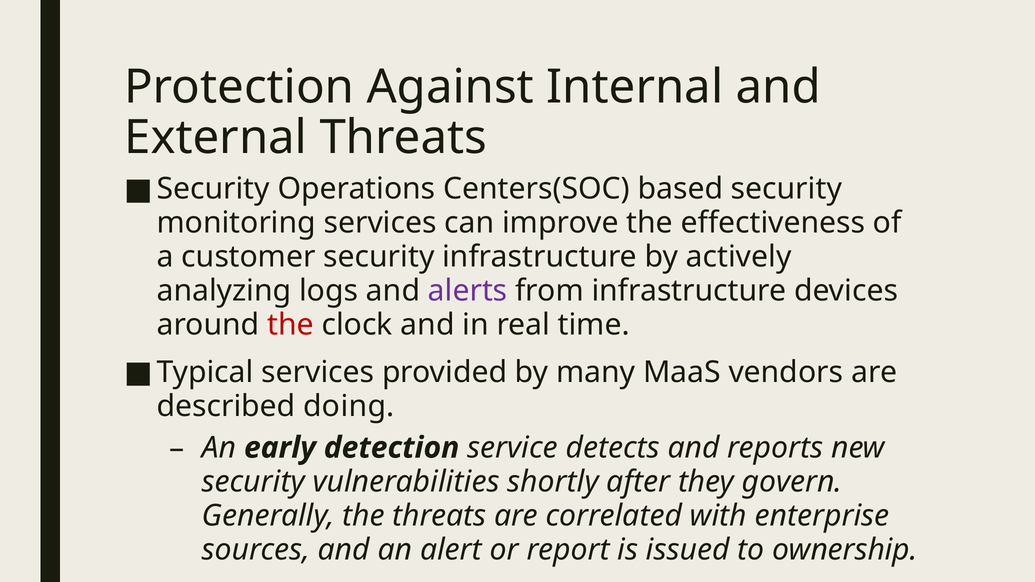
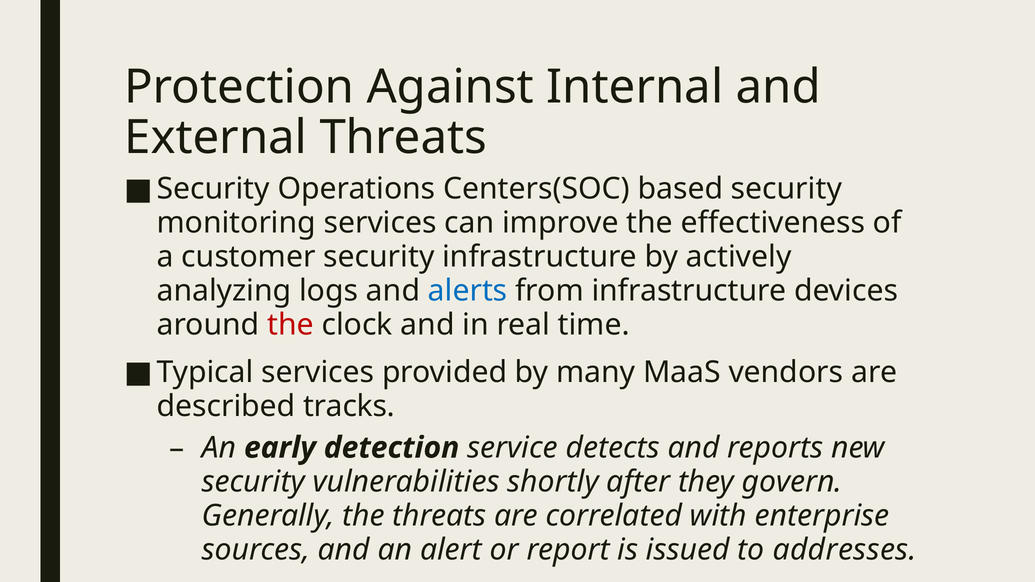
alerts colour: purple -> blue (468, 291)
doing: doing -> tracks (349, 406)
ownership: ownership -> addresses (845, 550)
